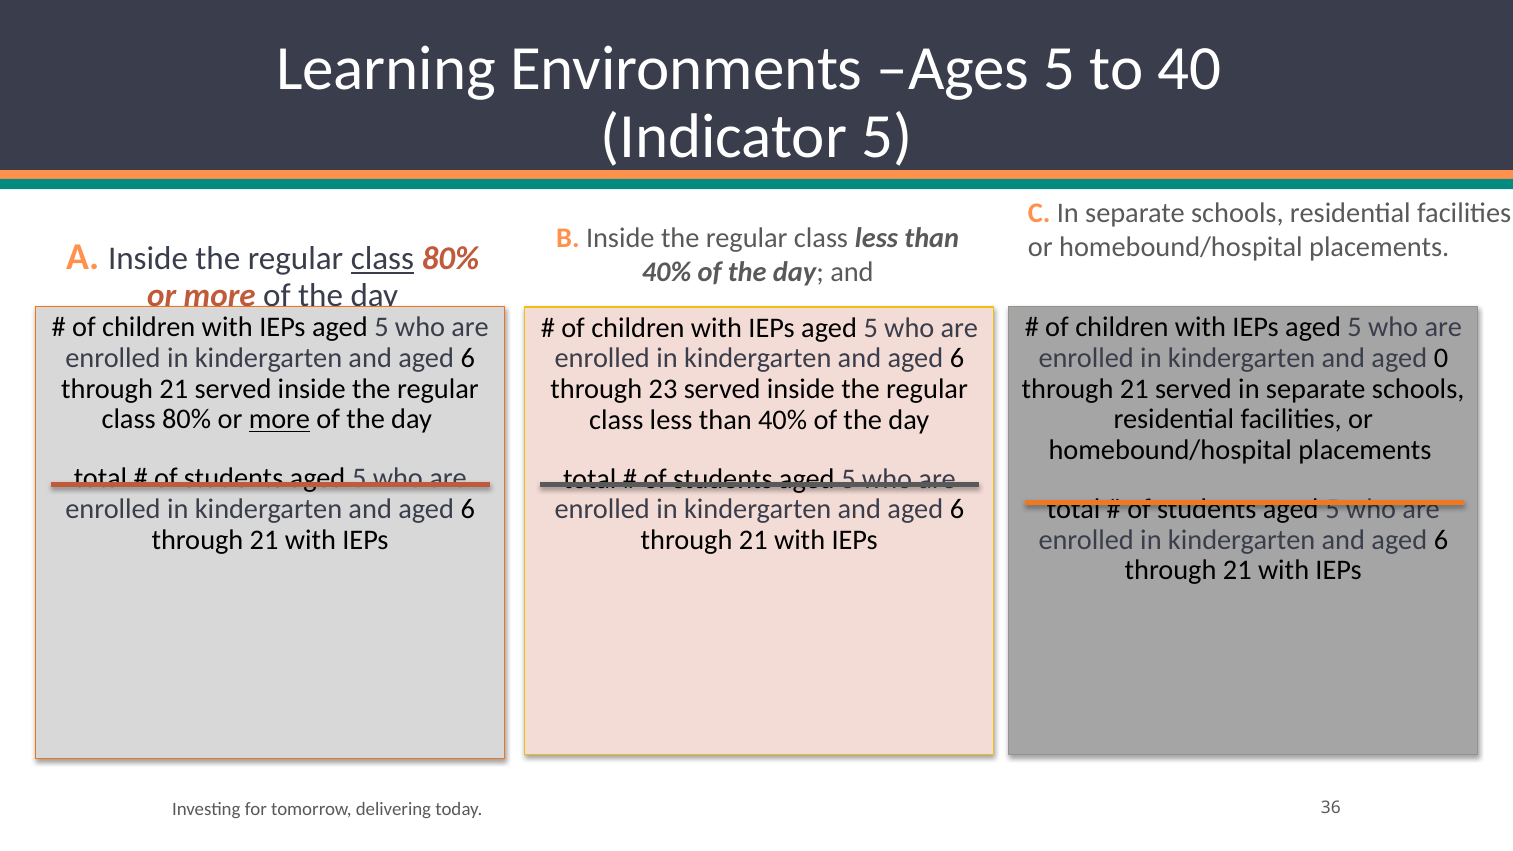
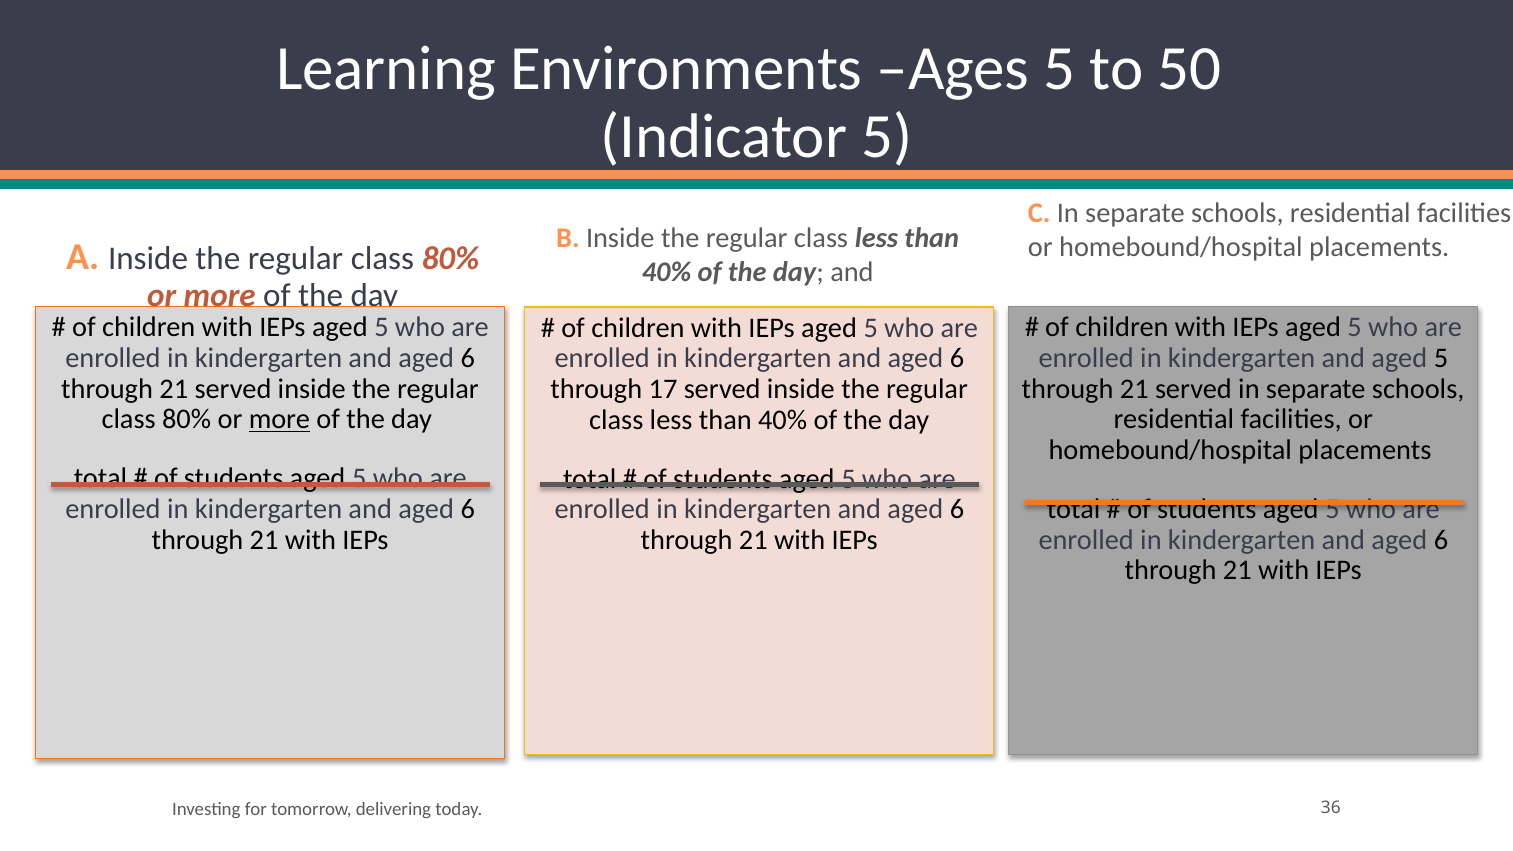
40: 40 -> 50 (1190, 69)
class underline: present -> none (382, 259)
and aged 0: 0 -> 5 (1441, 358)
23: 23 -> 17 (663, 389)
